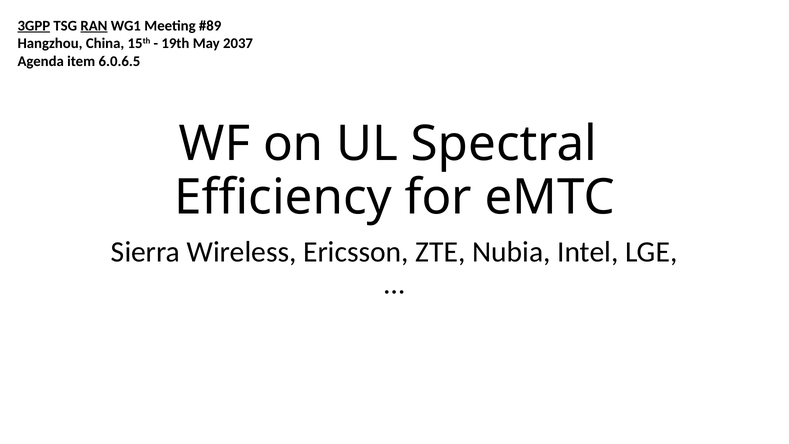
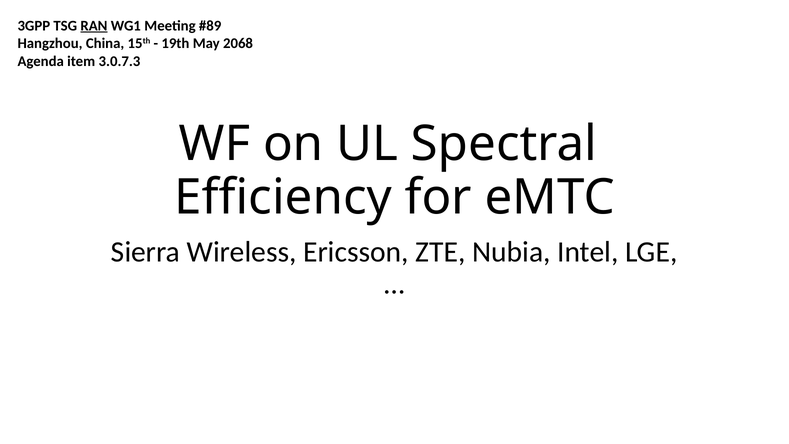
3GPP underline: present -> none (34, 26)
2037: 2037 -> 2068 (238, 43)
6.0.6.5: 6.0.6.5 -> 3.0.7.3 (119, 61)
